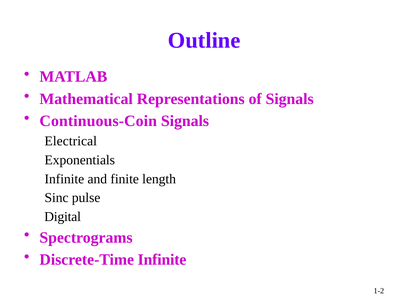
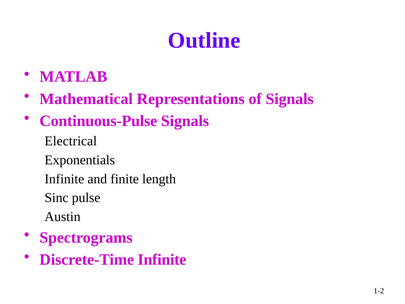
Continuous-Coin: Continuous-Coin -> Continuous-Pulse (98, 121)
Digital: Digital -> Austin (63, 217)
